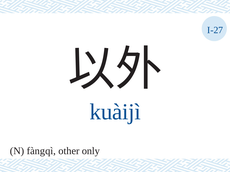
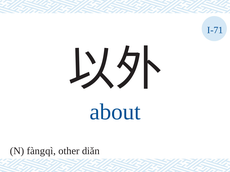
I-27: I-27 -> I-71 (215, 30)
kuàijì: kuàijì -> about (115, 112)
only: only -> diǎn (91, 151)
